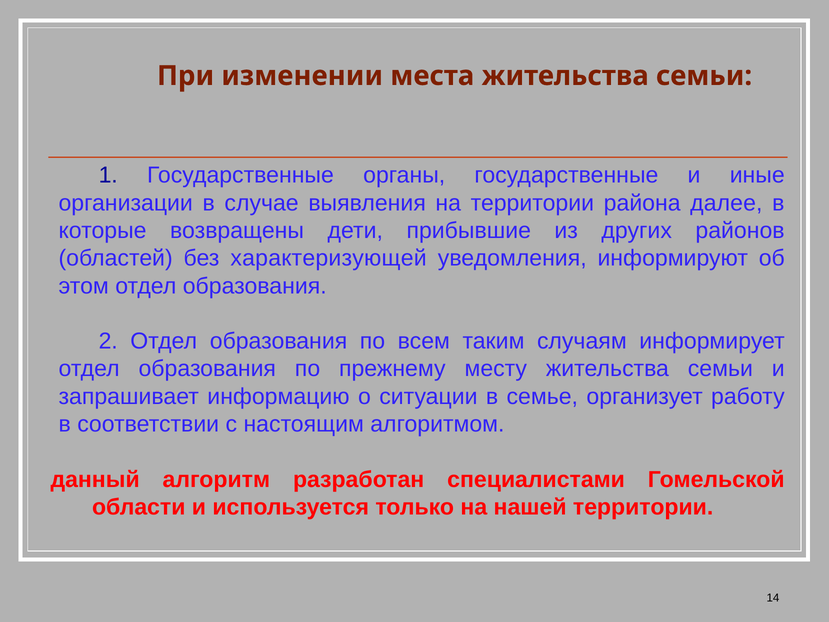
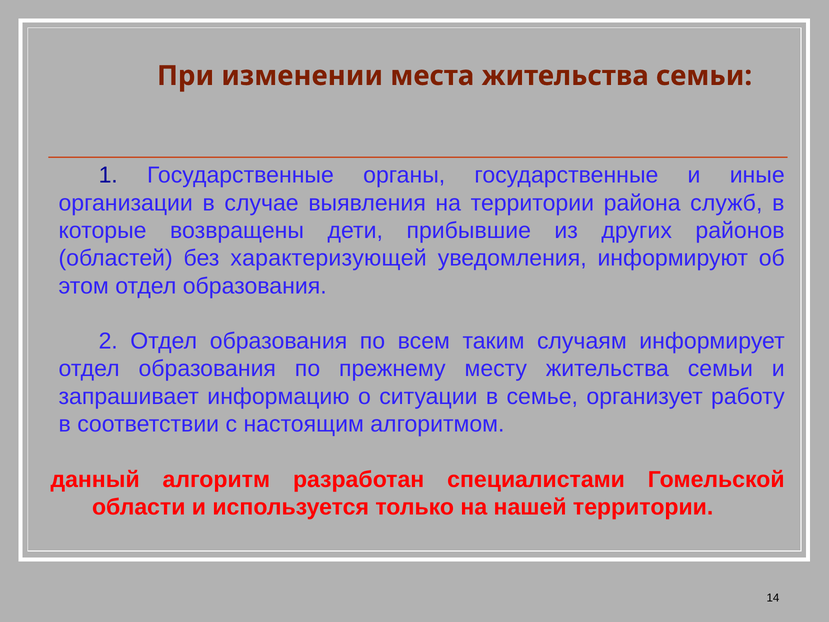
далее: далее -> служб (726, 203)
